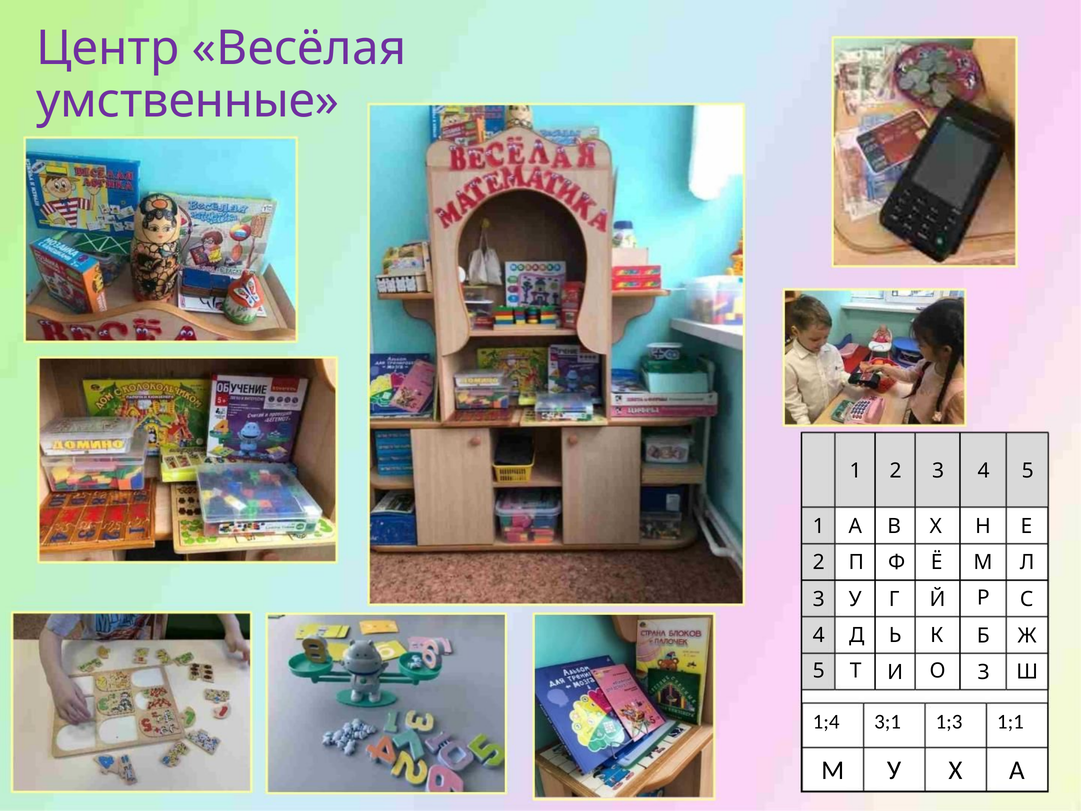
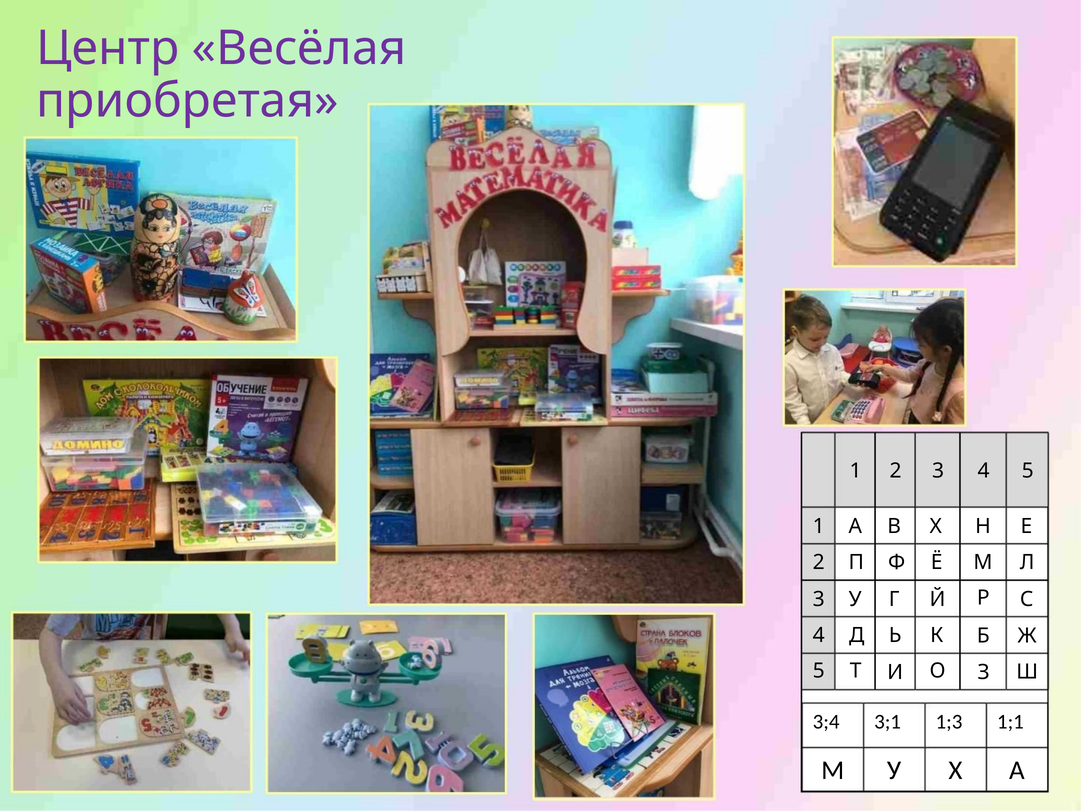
умственные: умственные -> приобретая (188, 101)
1;4: 1;4 -> 3;4 (826, 722)
